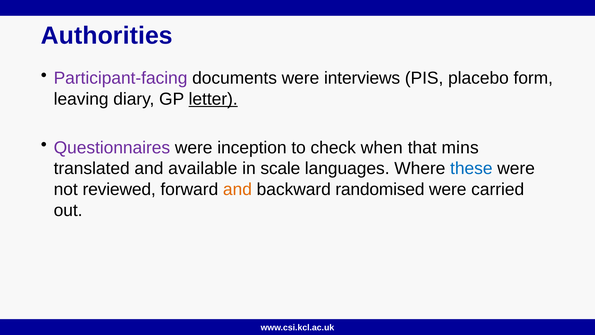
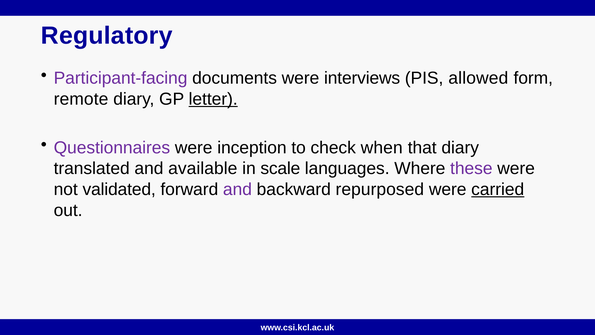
Authorities: Authorities -> Regulatory (107, 36)
placebo: placebo -> allowed (478, 78)
leaving: leaving -> remote (81, 99)
that mins: mins -> diary (460, 148)
these colour: blue -> purple (471, 168)
reviewed: reviewed -> validated (119, 189)
and colour: orange -> purple (237, 189)
randomised: randomised -> repurposed (380, 189)
carried underline: none -> present (498, 189)
